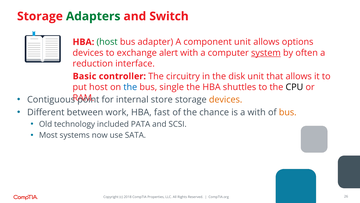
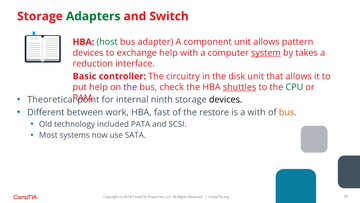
options: options -> pattern (298, 42)
exchange alert: alert -> help (168, 53)
often: often -> takes (307, 53)
put host: host -> help (98, 87)
the colour: blue -> purple (130, 87)
single: single -> check (172, 87)
shuttles underline: none -> present (240, 87)
CPU colour: black -> green (294, 87)
Contiguous: Contiguous -> Theoretical (51, 100)
store: store -> ninth (162, 100)
devices colour: orange -> black (226, 100)
chance: chance -> restore (214, 112)
